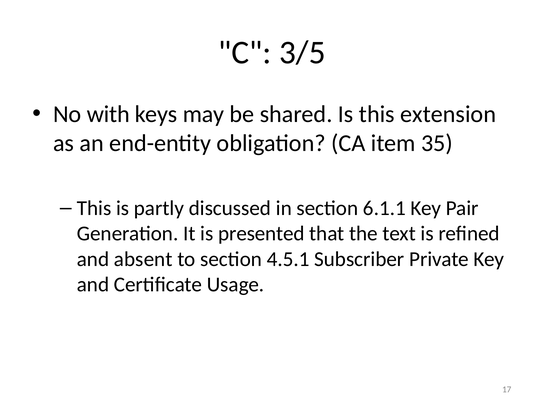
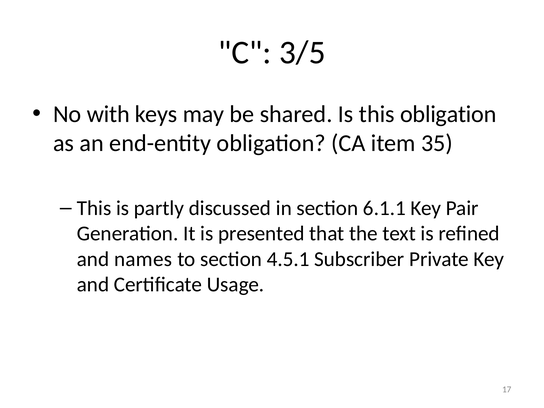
this extension: extension -> obligation (448, 114)
absent: absent -> names (143, 259)
